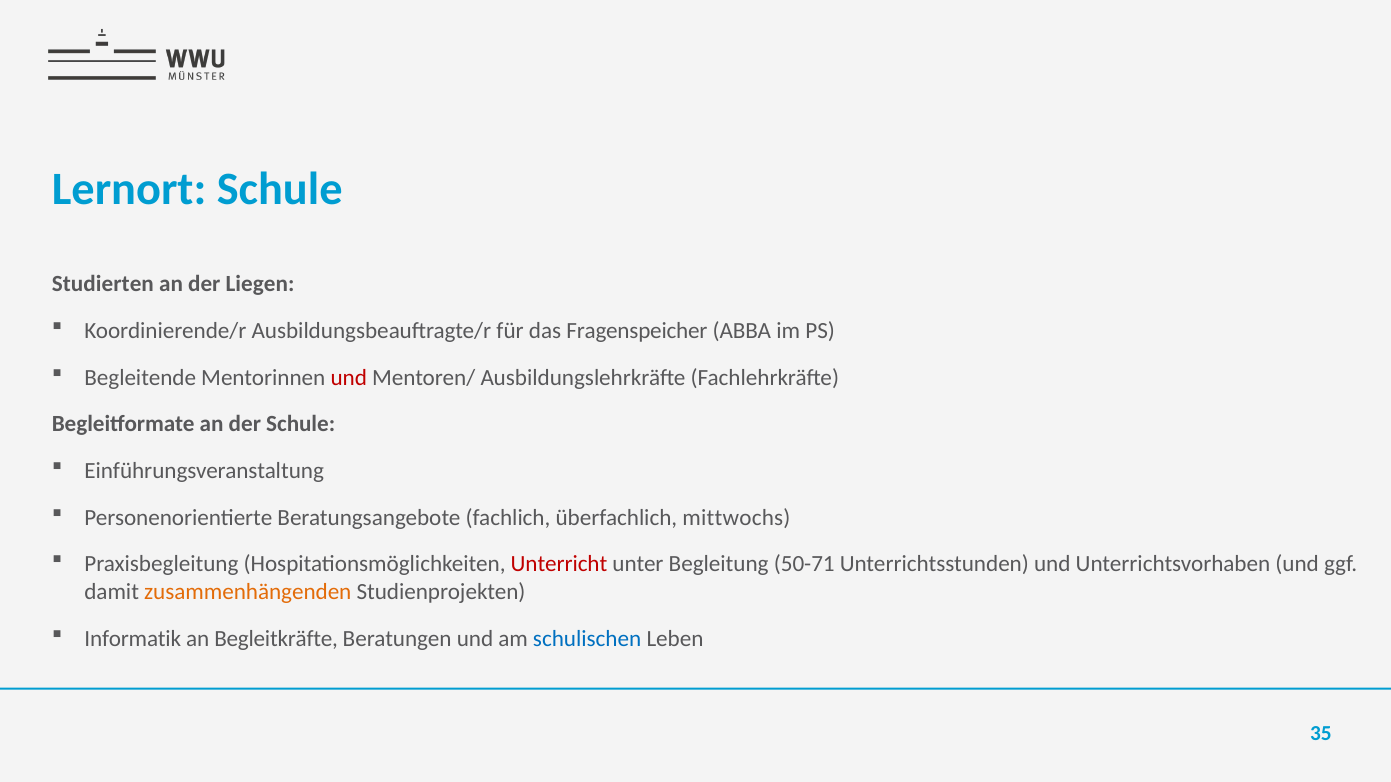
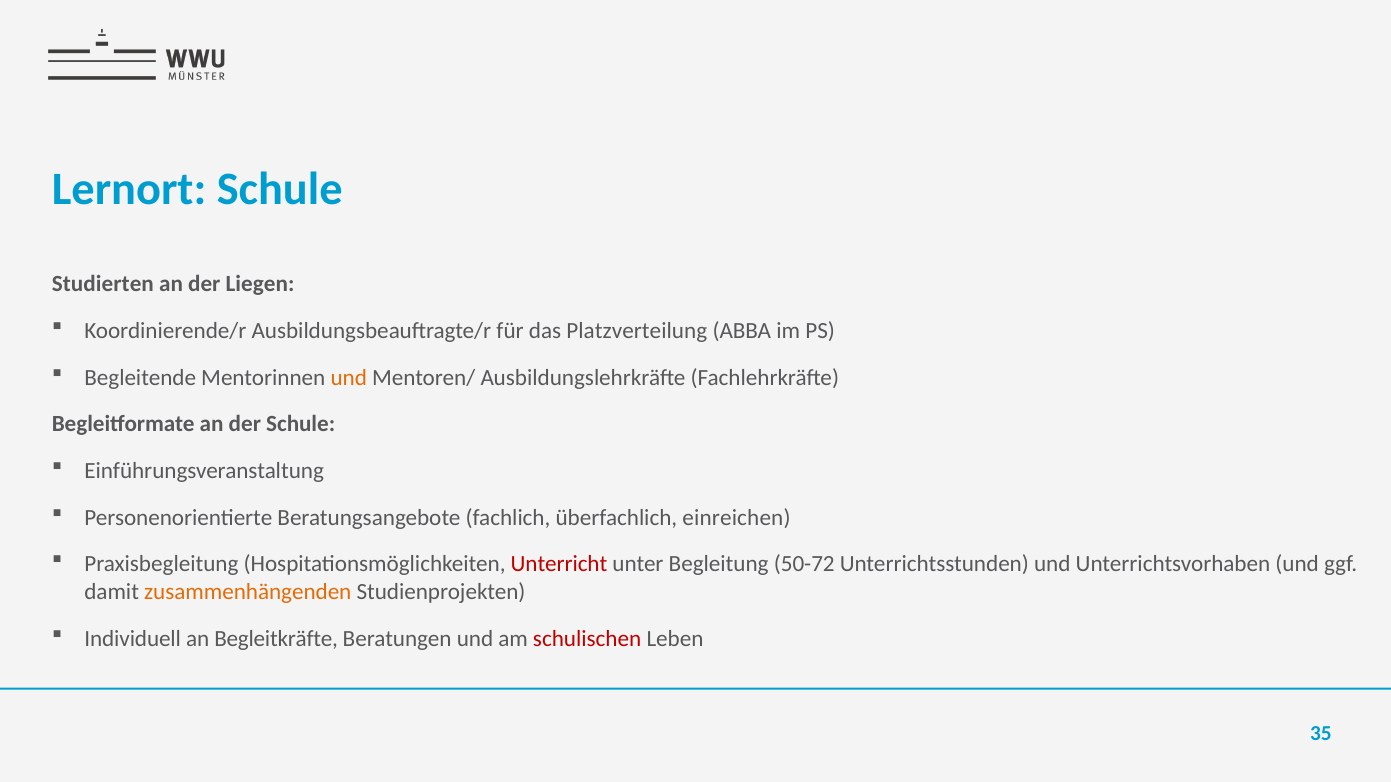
Fragenspeicher: Fragenspeicher -> Platzverteilung (637, 331)
und colour: red -> orange (349, 378)
mittwochs: mittwochs -> einreichen (736, 518)
50-71: 50-71 -> 50-72 (804, 564)
Informatik: Informatik -> Individuell (133, 639)
schulischen colour: blue -> red (587, 639)
